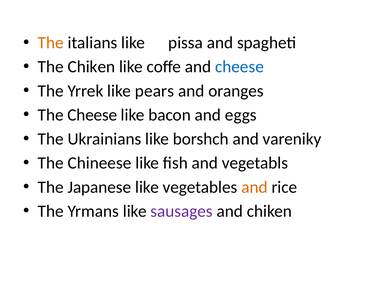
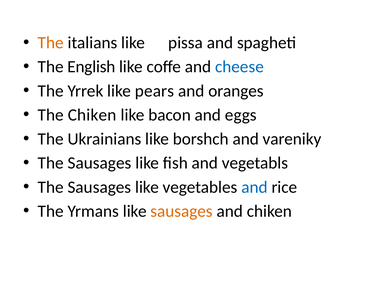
The Chiken: Chiken -> English (91, 67)
The Cheese: Cheese -> Chiken (92, 115)
Chineese: Chineese -> Sausages (99, 163)
Japanese: Japanese -> Sausages (99, 187)
and colour: orange -> blue (254, 187)
sausages colour: purple -> orange (182, 211)
